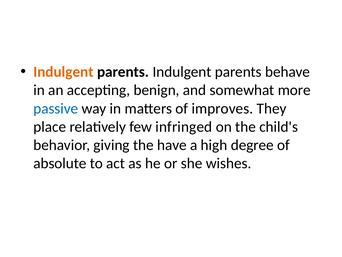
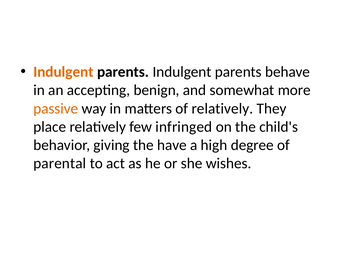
passive colour: blue -> orange (56, 108)
of improves: improves -> relatively (222, 108)
absolute: absolute -> parental (60, 163)
